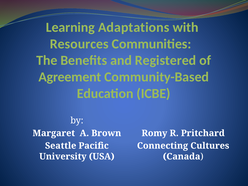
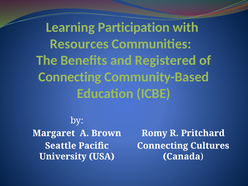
Adaptations: Adaptations -> Participation (134, 27)
Agreement: Agreement -> Connecting (70, 77)
